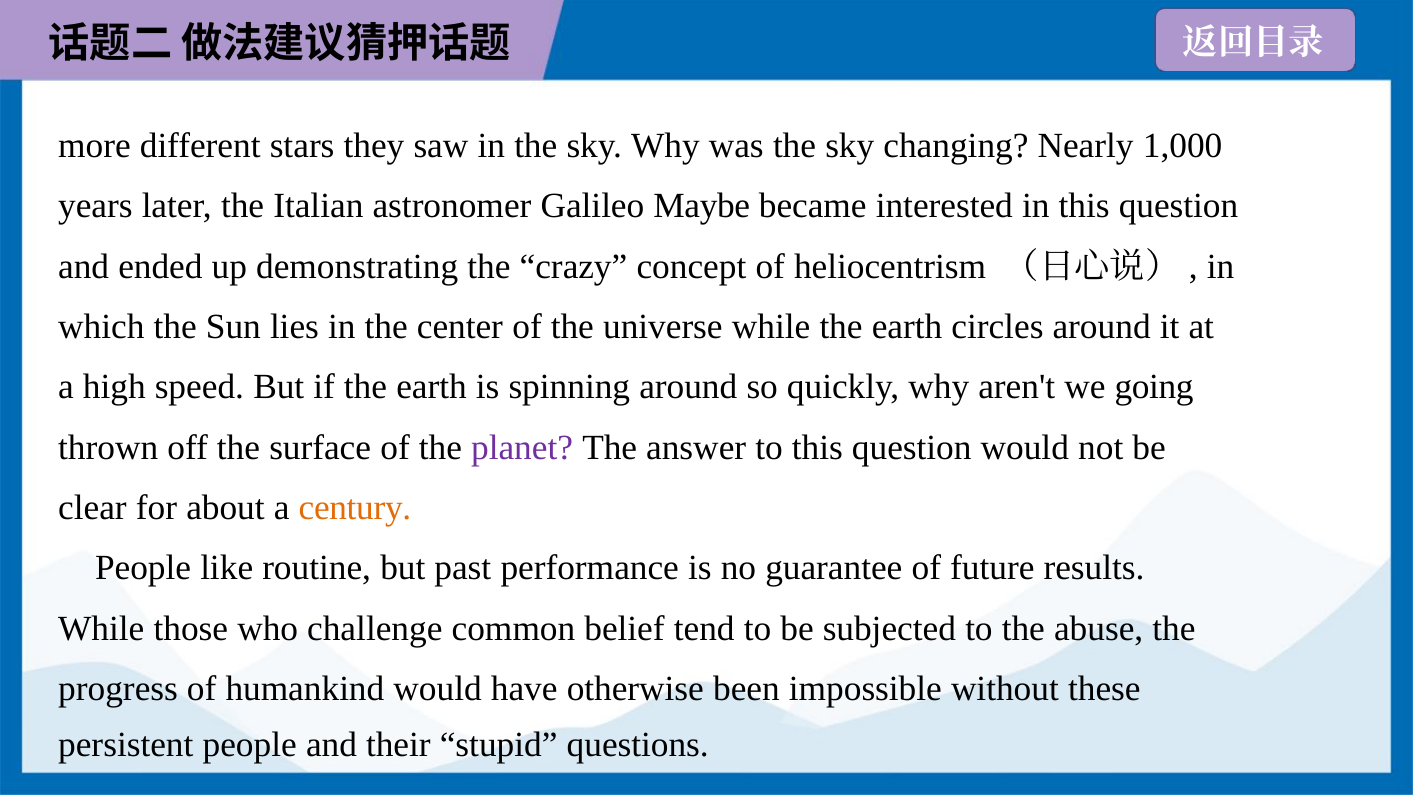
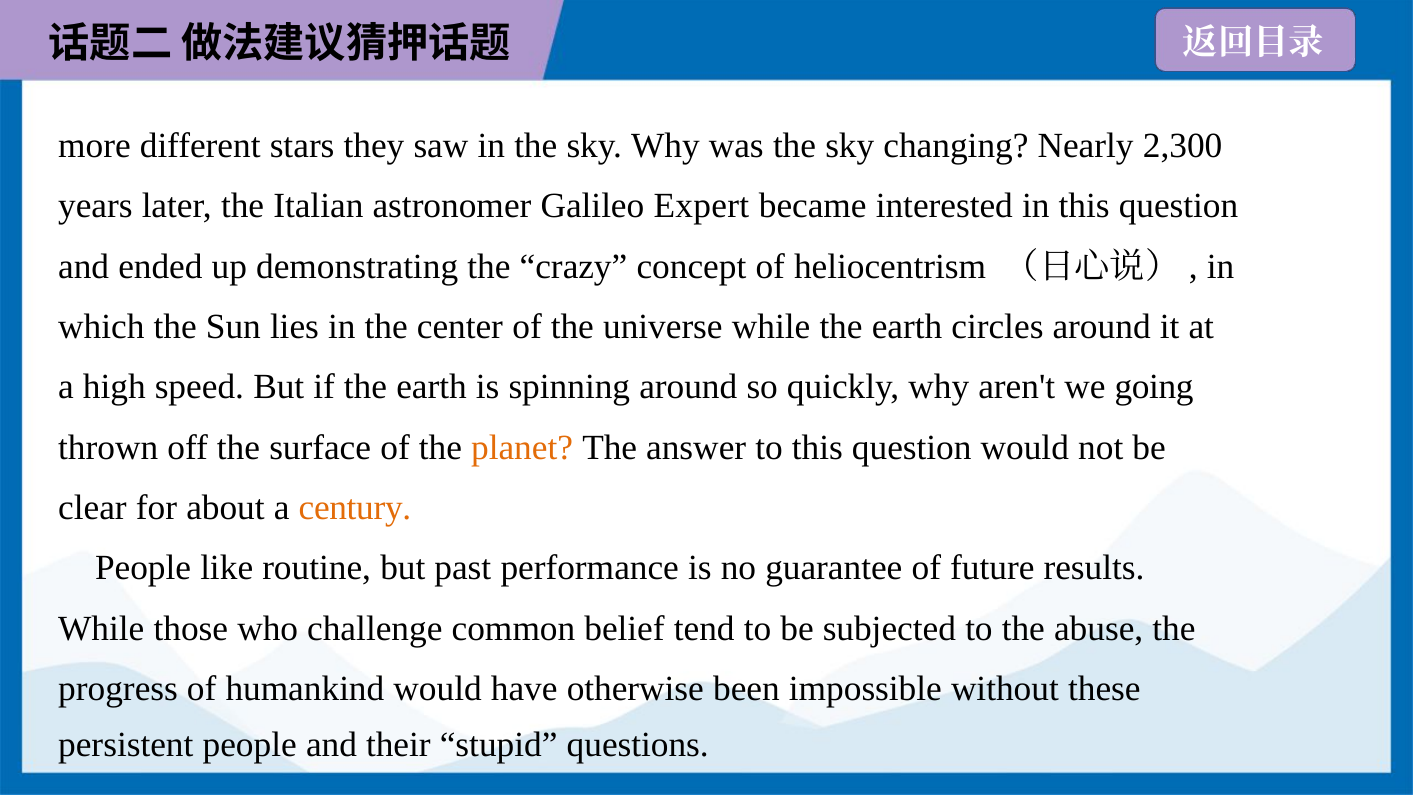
1,000: 1,000 -> 2,300 (1183, 146)
Maybe: Maybe -> Expert (701, 206)
planet colour: purple -> orange (522, 448)
